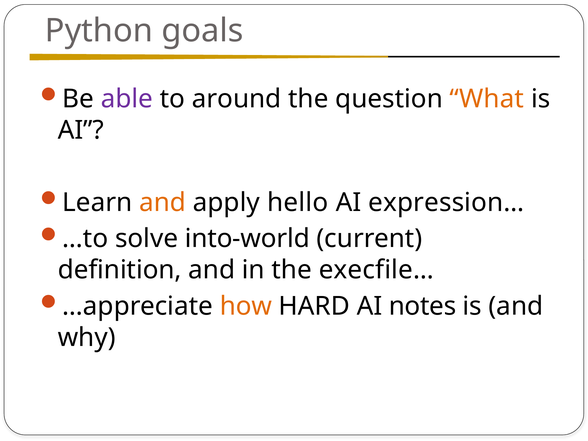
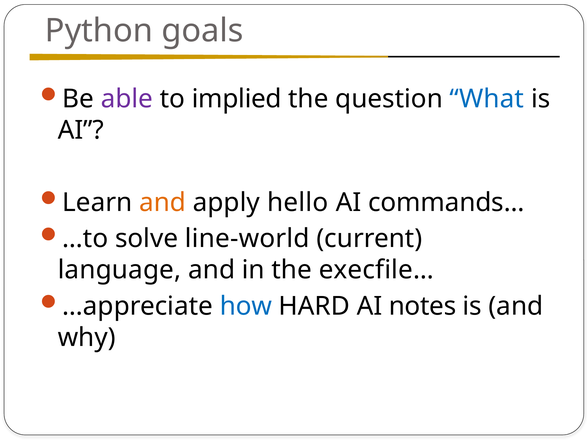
around: around -> implied (237, 99)
What colour: orange -> blue (487, 99)
expression…: expression… -> commands… (446, 202)
into-world: into-world -> line-world (247, 239)
definition: definition -> language (119, 270)
how colour: orange -> blue (246, 306)
